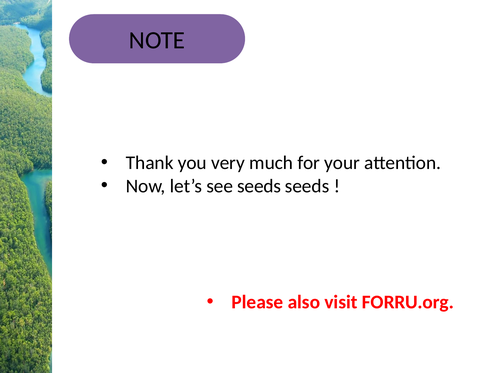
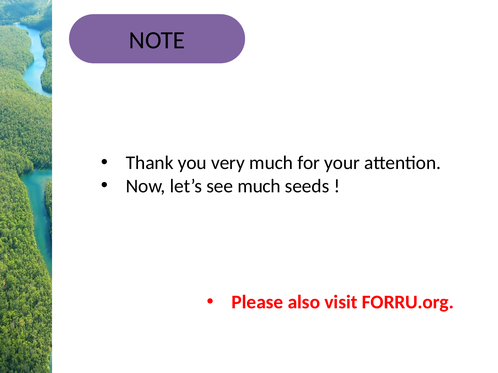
see seeds: seeds -> much (259, 186)
